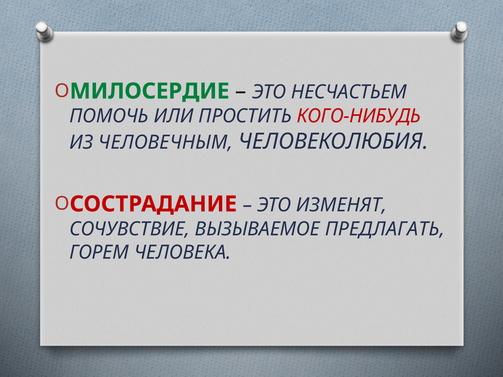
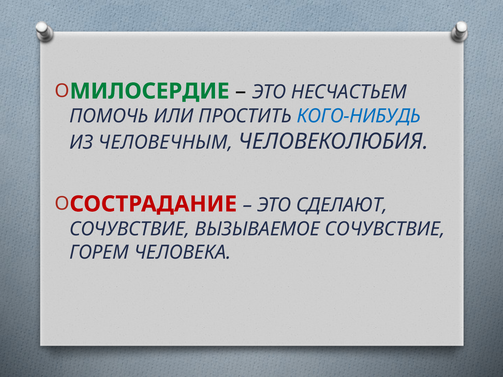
КОГО-НИБУДЬ colour: red -> blue (359, 116)
ИЗМЕНЯТ: ИЗМЕНЯТ -> СДЕЛАЮТ (342, 205)
ВЫЗЫВАЕМОЕ ПРЕДЛАГАТЬ: ПРЕДЛАГАТЬ -> СОЧУВСТВИЕ (385, 229)
